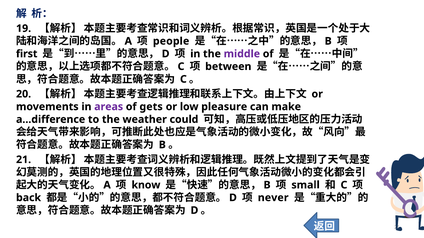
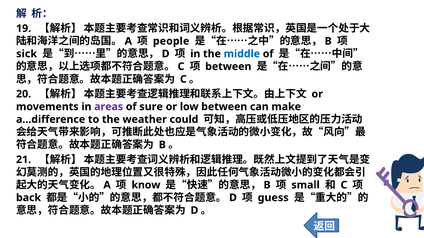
first: first -> sick (27, 54)
middle colour: purple -> blue (242, 54)
gets: gets -> sure (151, 107)
low pleasure: pleasure -> between (224, 107)
never: never -> guess (273, 198)
